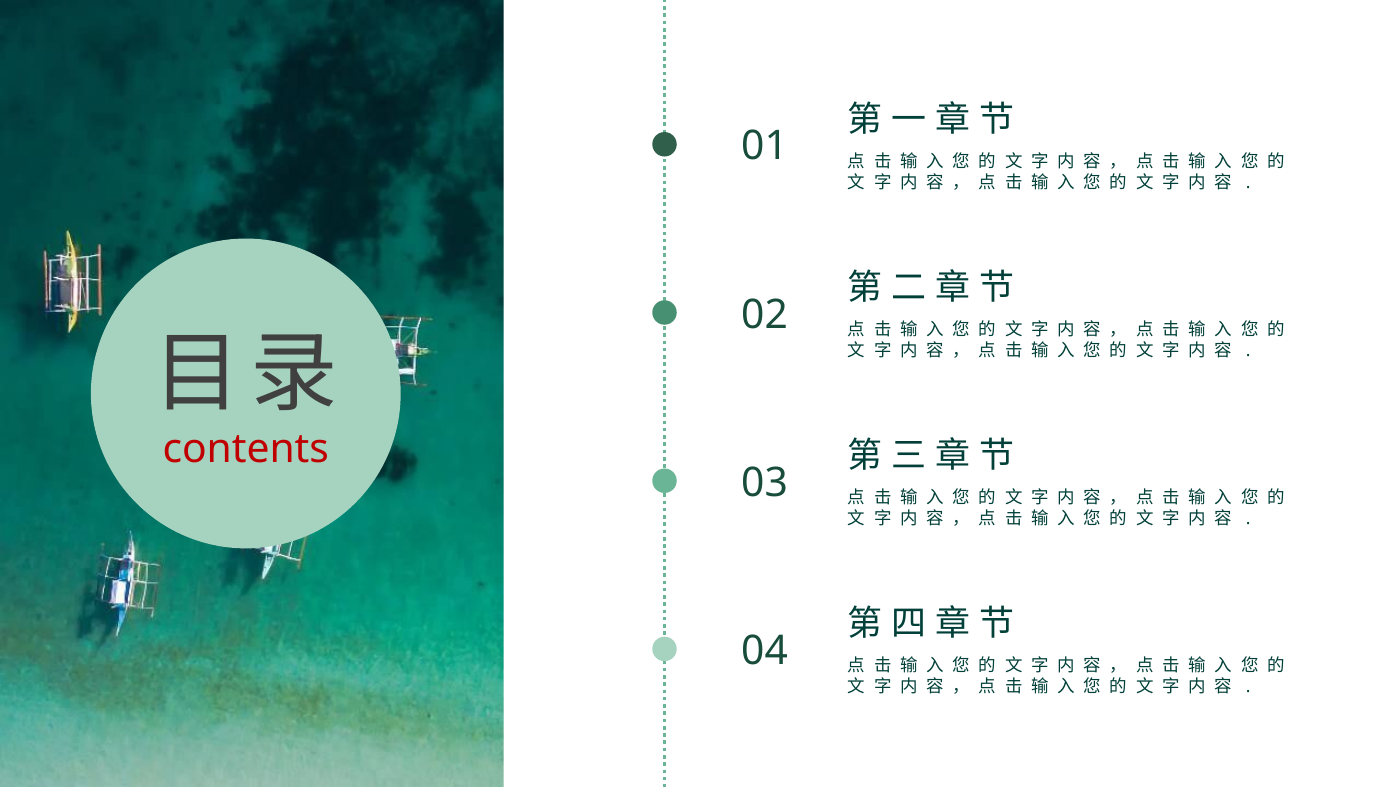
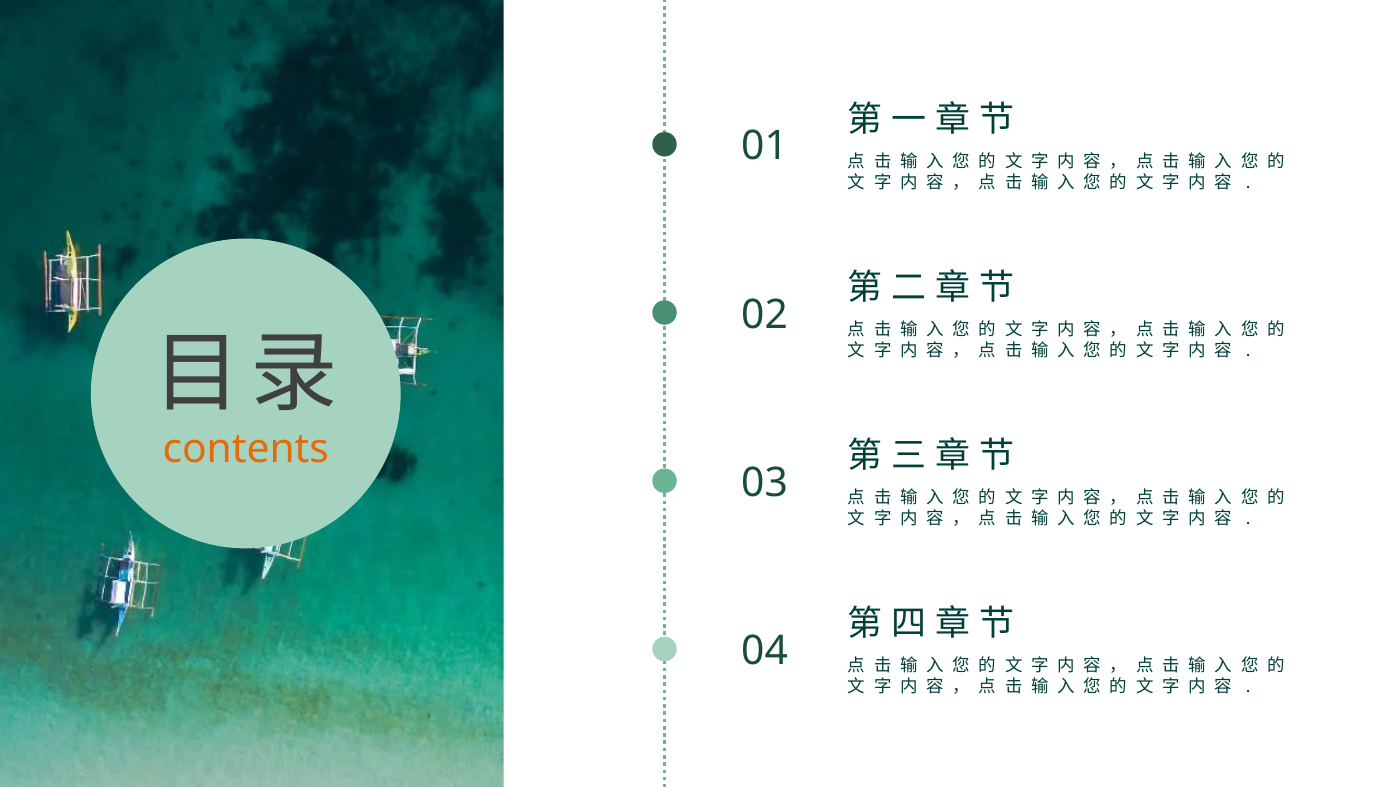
contents colour: red -> orange (246, 449)
